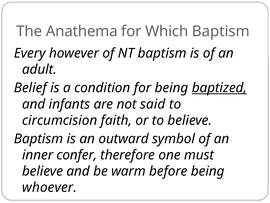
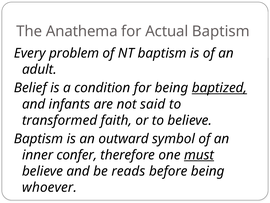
Which: Which -> Actual (167, 31)
however: however -> problem (74, 53)
circumcision: circumcision -> transformed (60, 120)
must underline: none -> present (199, 155)
warm: warm -> reads (128, 171)
